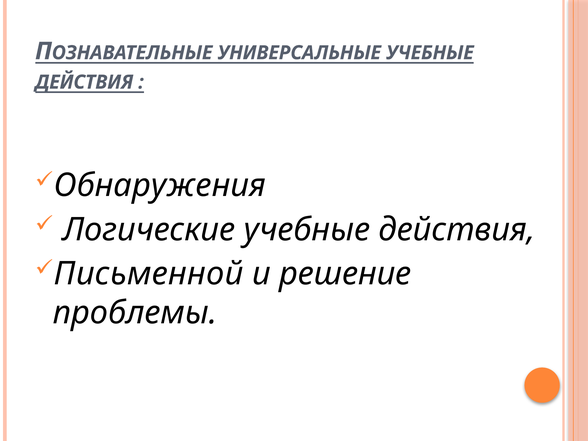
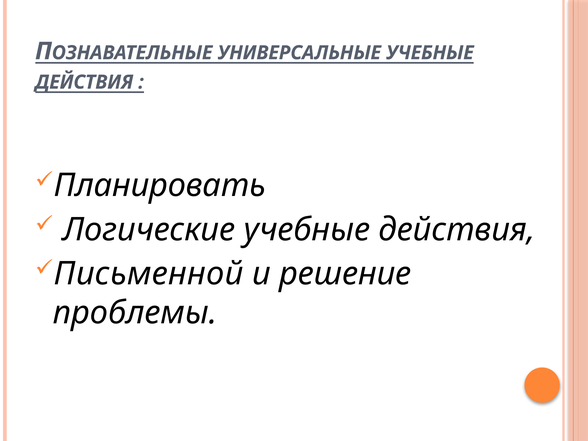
Обнаружения: Обнаружения -> Планировать (160, 186)
